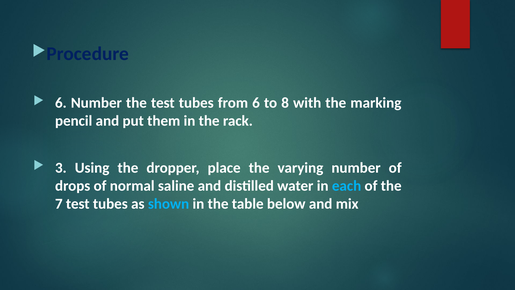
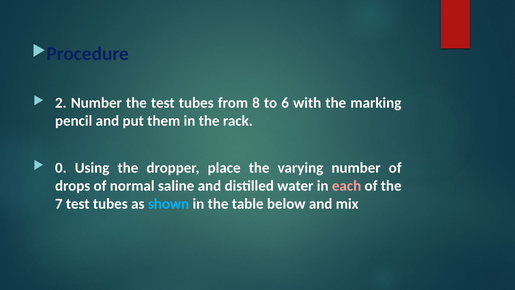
6: 6 -> 2 (61, 103)
from 6: 6 -> 8 (256, 103)
8: 8 -> 6 (285, 103)
3: 3 -> 0 (61, 168)
each colour: light blue -> pink (347, 186)
